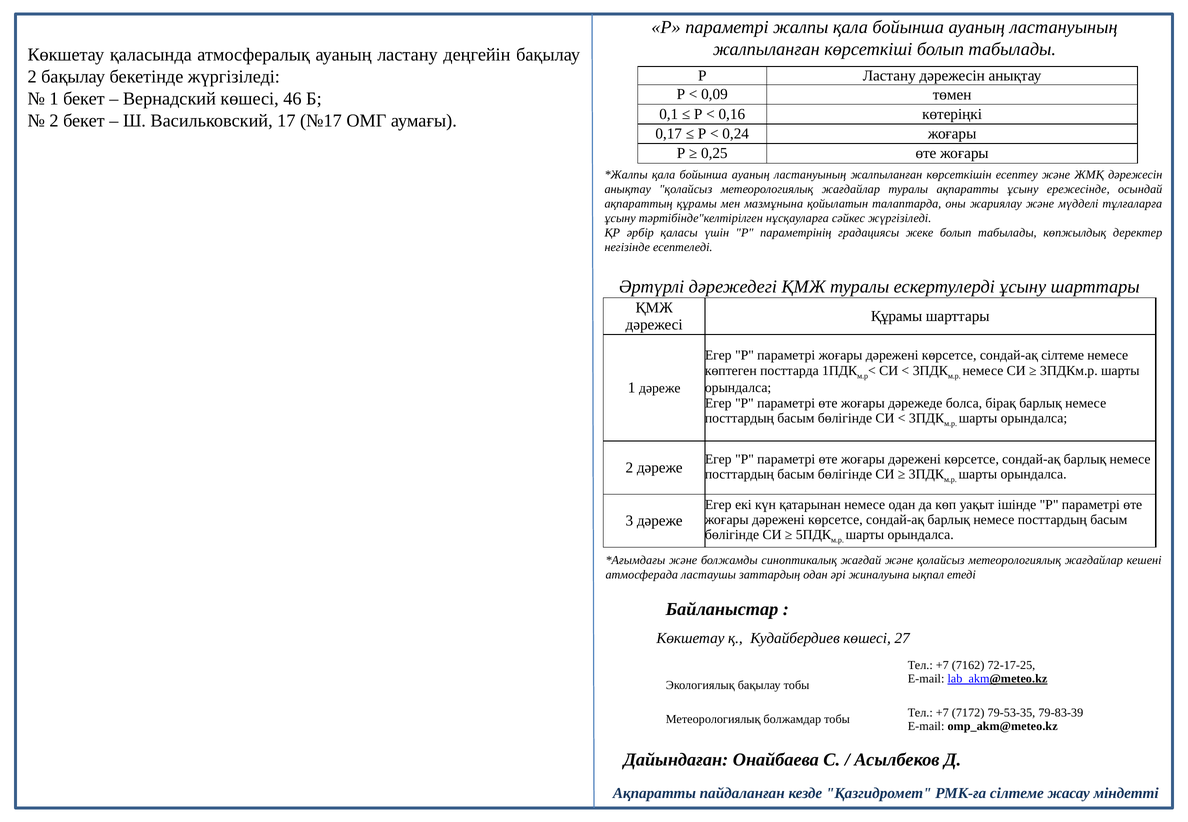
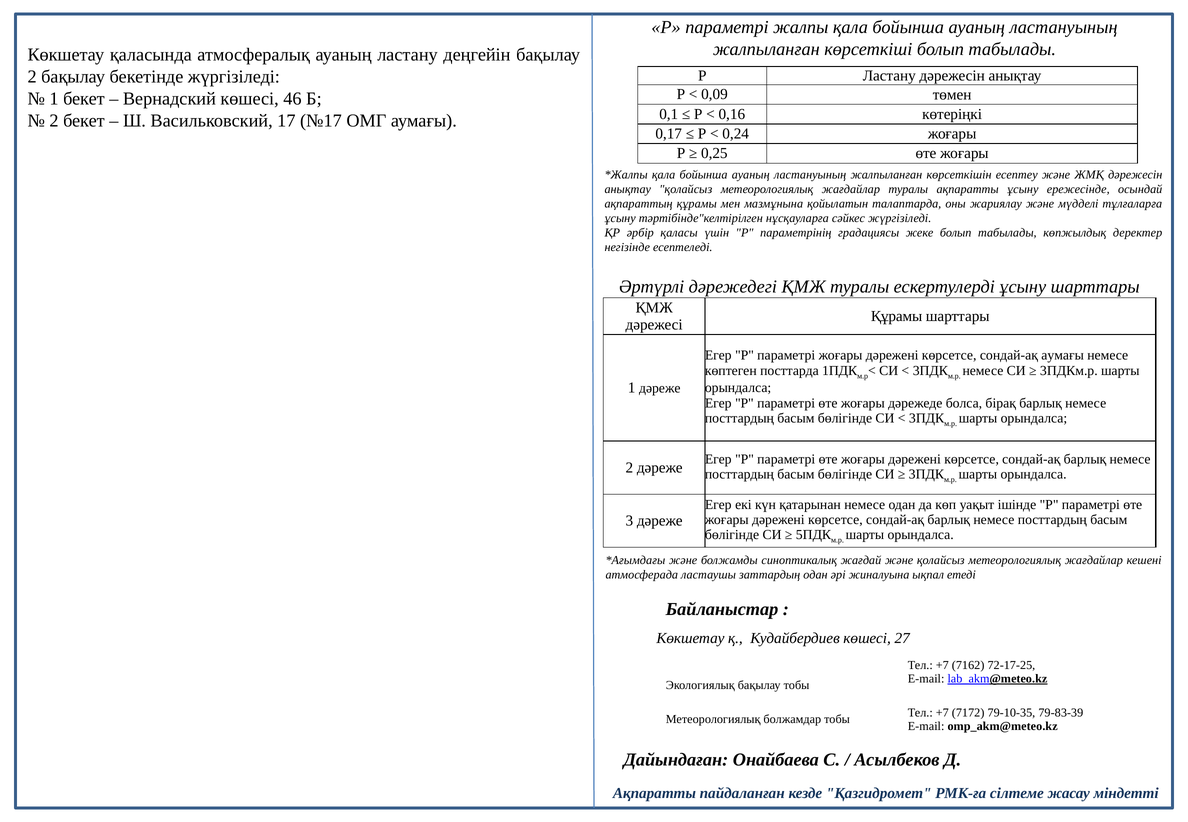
сондай-ақ сілтеме: сілтеме -> аумағы (1063, 356)
79-53-35: 79-53-35 -> 79-10-35 (1011, 713)
